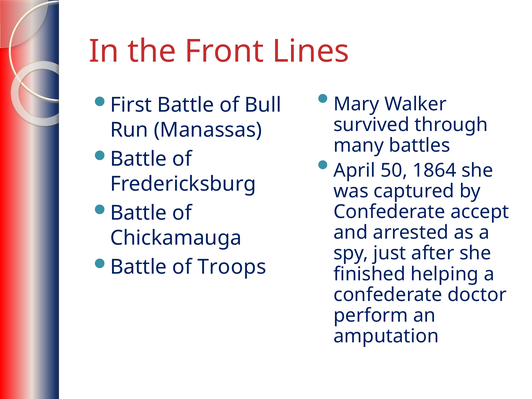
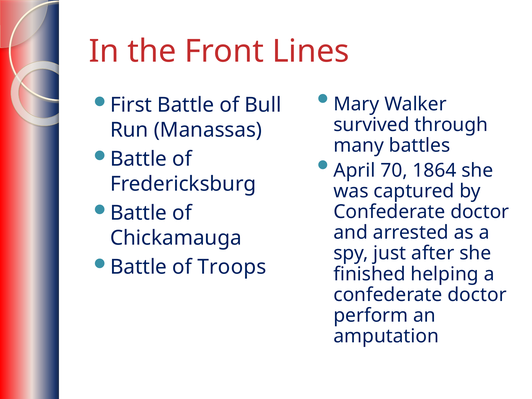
50: 50 -> 70 (394, 170)
accept: accept -> doctor (480, 212)
